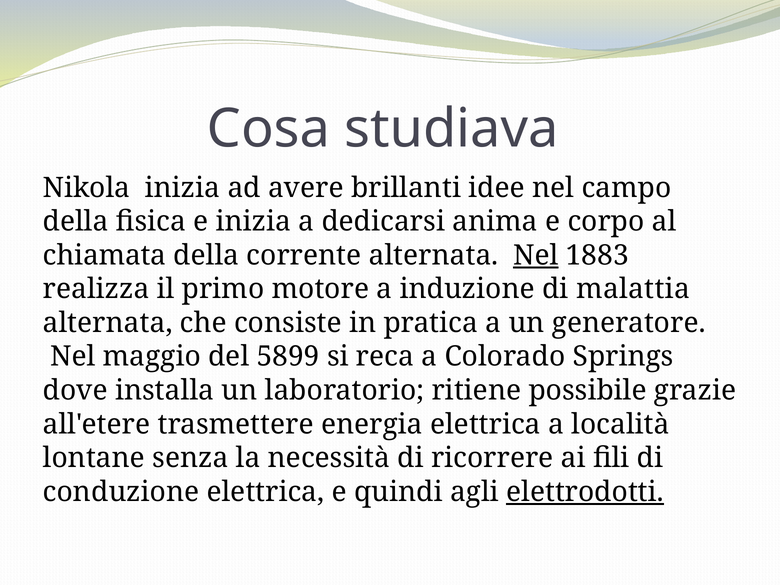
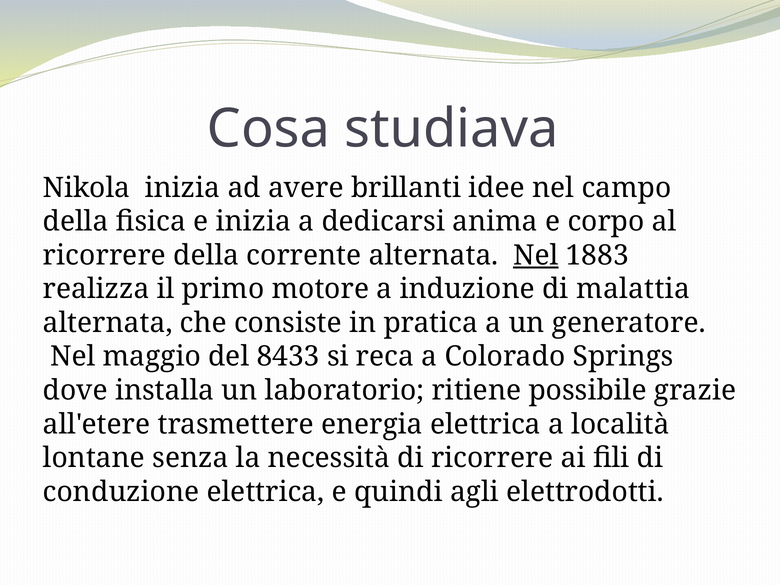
chiamata: chiamata -> ricorrere (104, 255)
5899: 5899 -> 8433 (288, 357)
elettrodotti underline: present -> none (585, 492)
